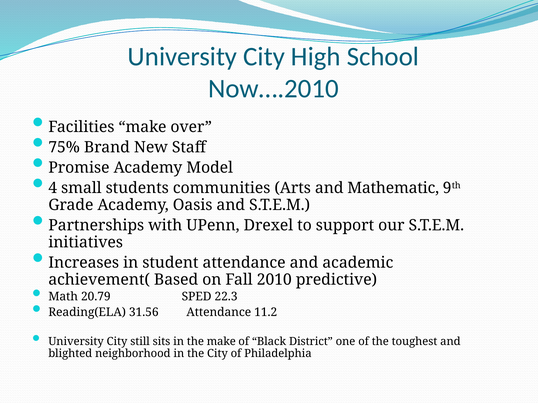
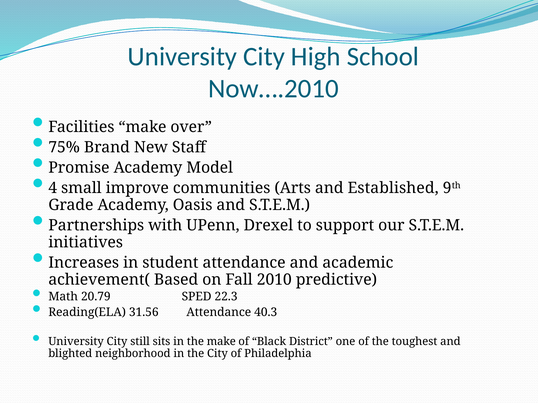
students: students -> improve (137, 188)
Mathematic: Mathematic -> Established (393, 188)
11.2: 11.2 -> 40.3 (266, 313)
